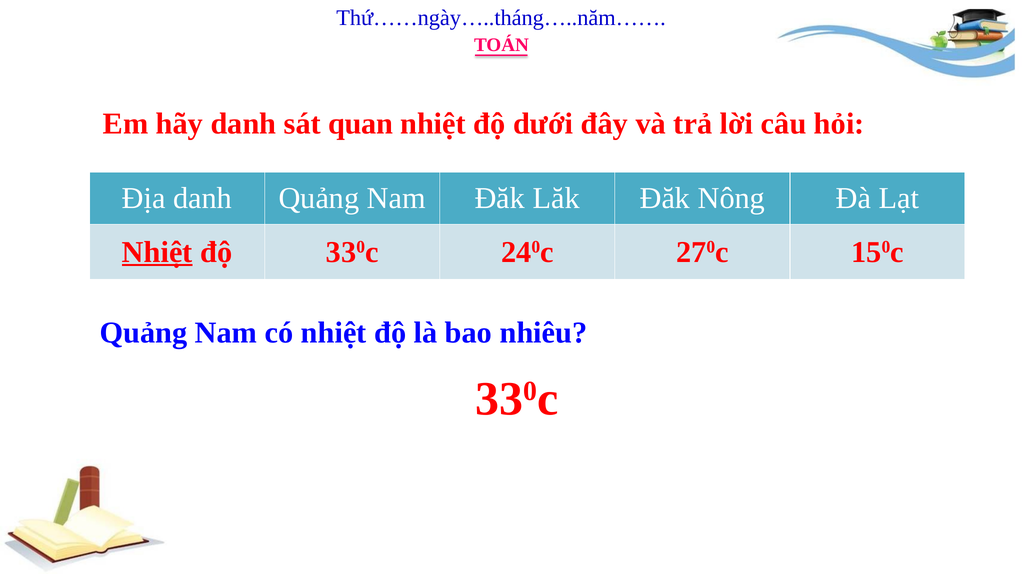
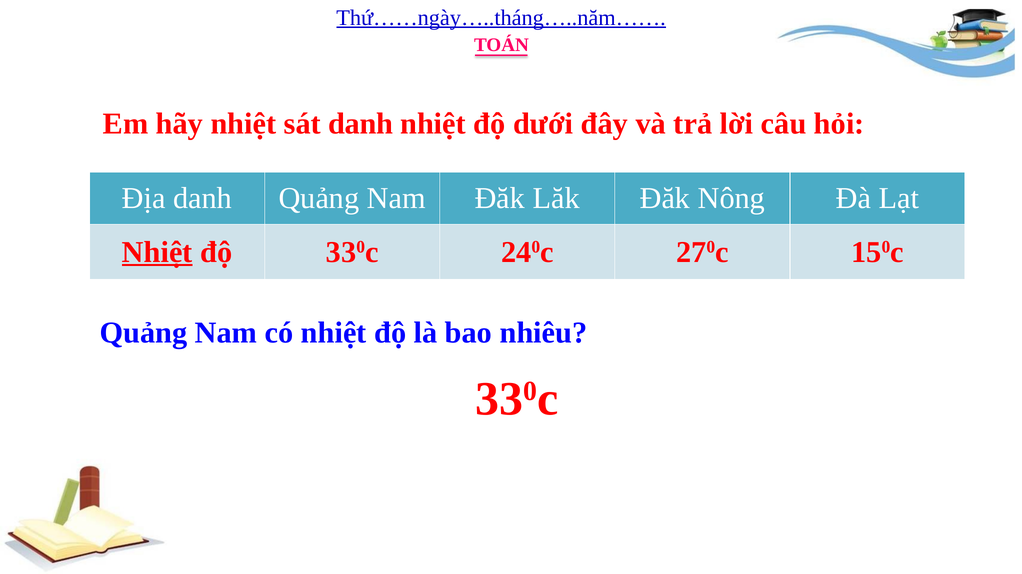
Thứ……ngày…..tháng…..năm…… underline: none -> present (501, 18)
hãy danh: danh -> nhiệt (243, 124)
sát quan: quan -> danh (361, 124)
